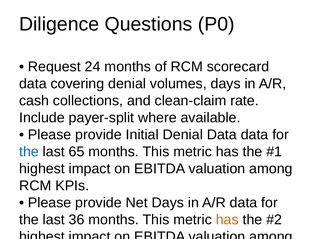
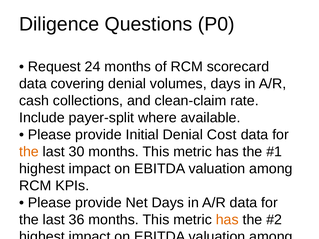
Denial Data: Data -> Cost (222, 135)
the colour: blue -> orange (29, 152)
65: 65 -> 30 (77, 152)
